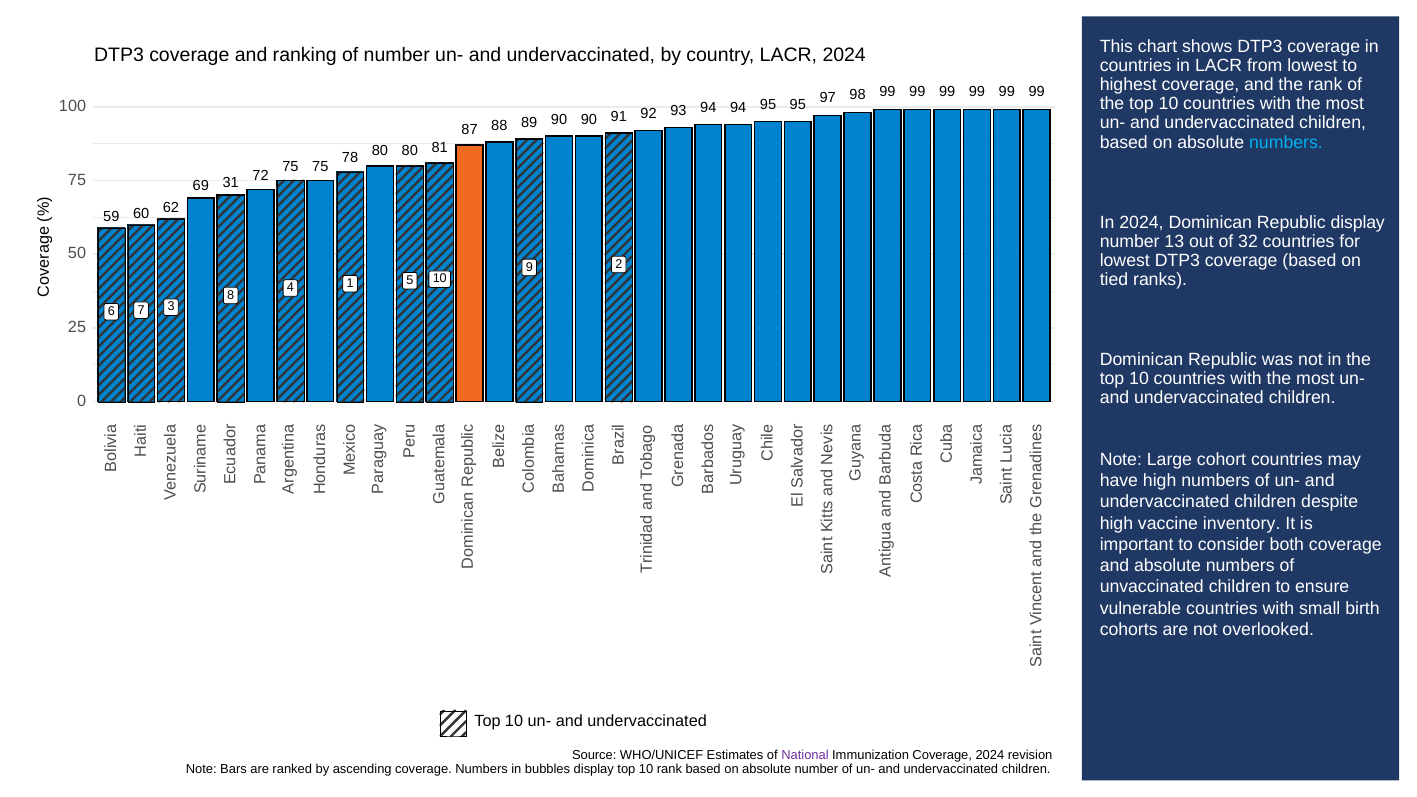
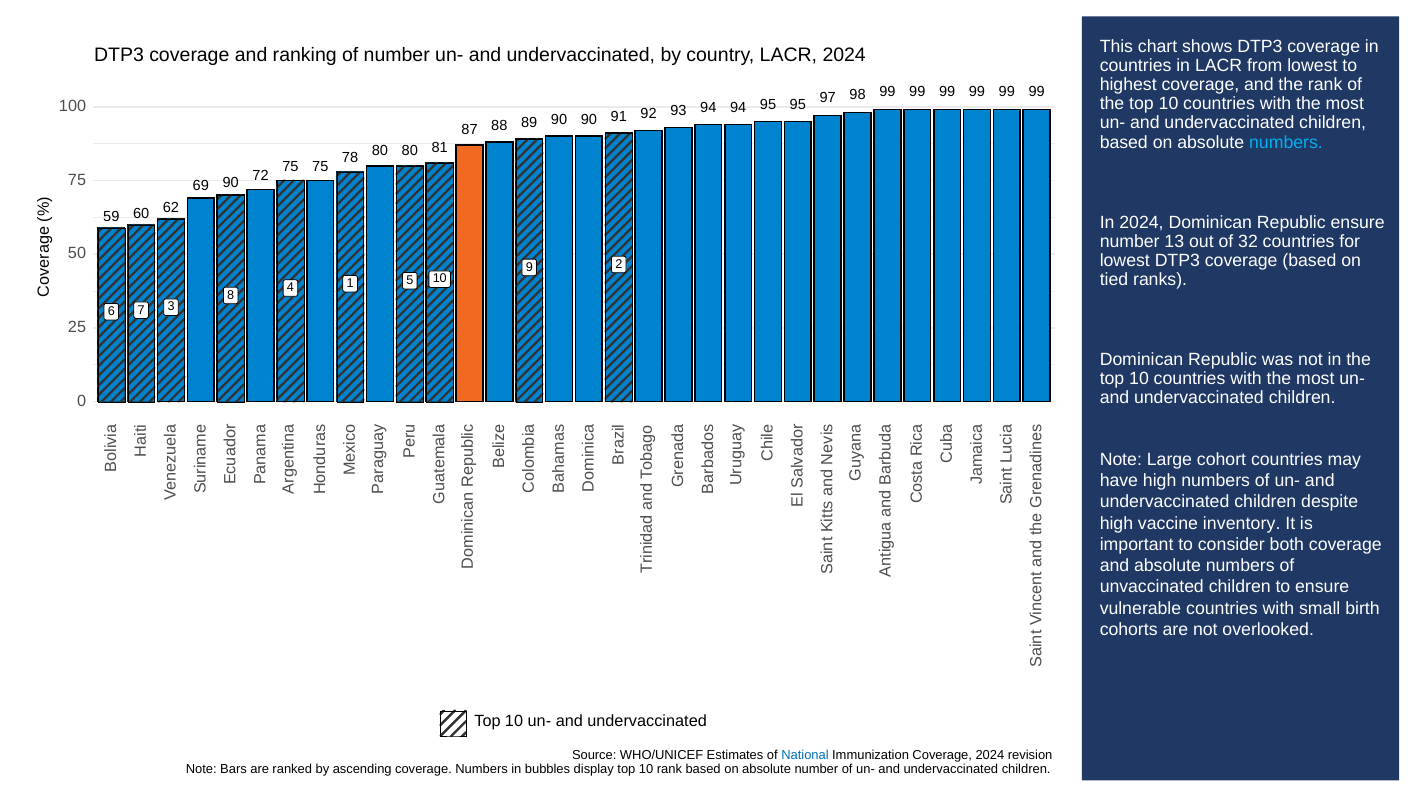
69 31: 31 -> 90 (231, 182)
Republic display: display -> ensure (1358, 222)
National colour: purple -> blue (805, 755)
